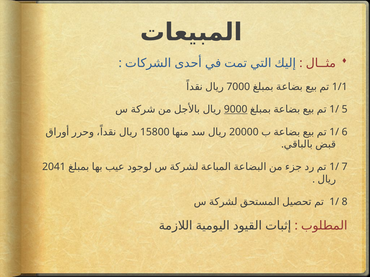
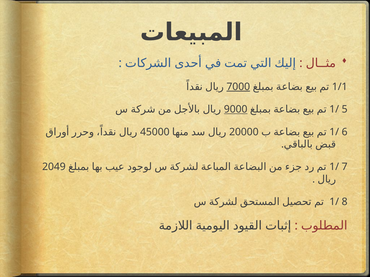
7000 underline: none -> present (238, 87)
15800: 15800 -> 45000 (155, 132)
2041: 2041 -> 2049 (54, 167)
